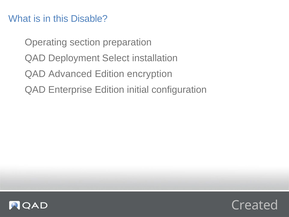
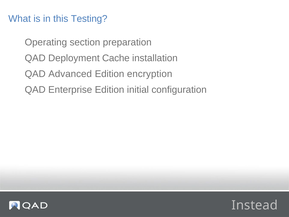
Disable: Disable -> Testing (89, 19)
Select: Select -> Cache (116, 58)
Created: Created -> Instead (255, 205)
